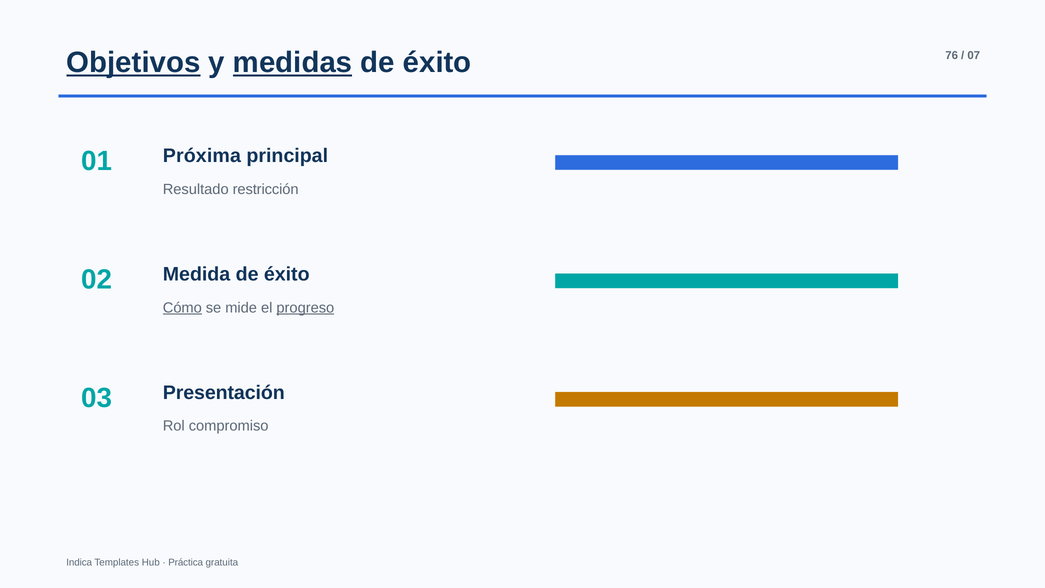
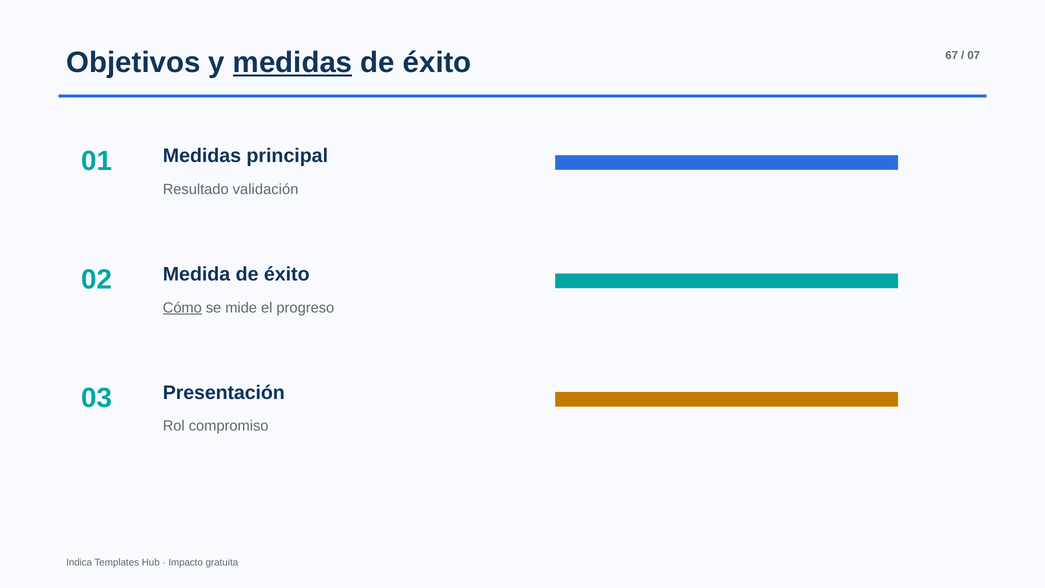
Objetivos underline: present -> none (133, 63)
76: 76 -> 67 (952, 56)
01 Próxima: Próxima -> Medidas (202, 156)
restricción: restricción -> validación (266, 189)
progreso underline: present -> none (305, 308)
Práctica: Práctica -> Impacto (186, 562)
